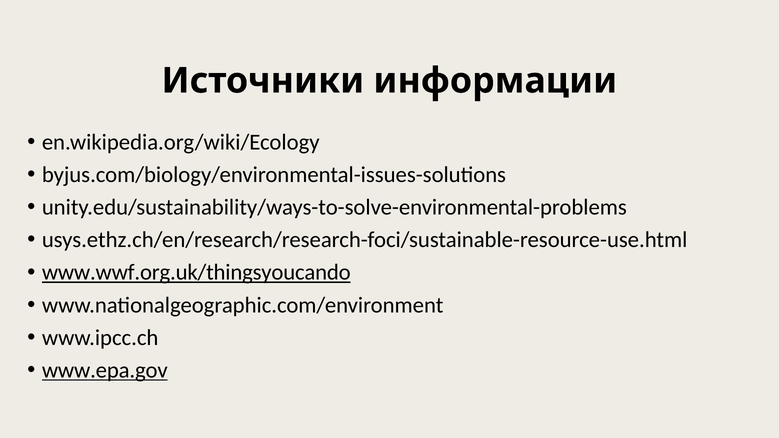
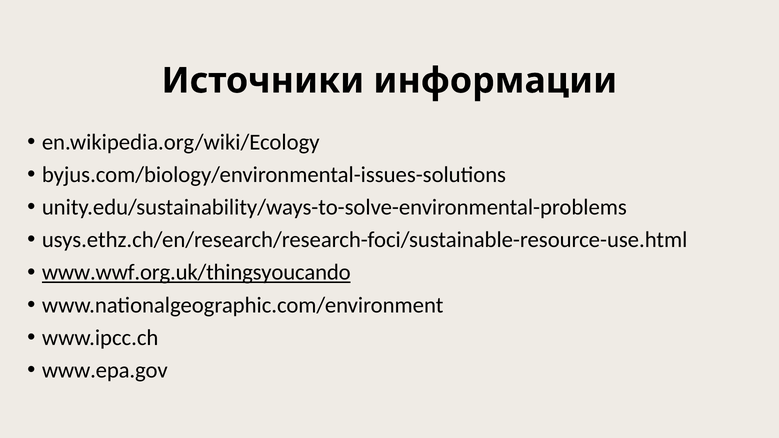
www.epa.gov underline: present -> none (105, 370)
